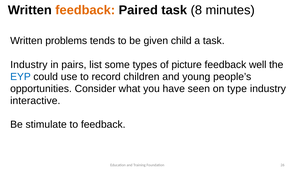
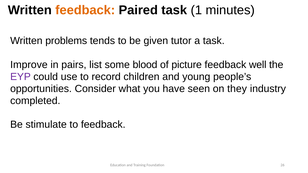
8: 8 -> 1 (196, 10)
child: child -> tutor (181, 41)
Industry: Industry -> Improve (29, 65)
types: types -> blood (145, 65)
EYP colour: blue -> purple (20, 77)
type: type -> they (237, 89)
interactive: interactive -> completed (35, 101)
